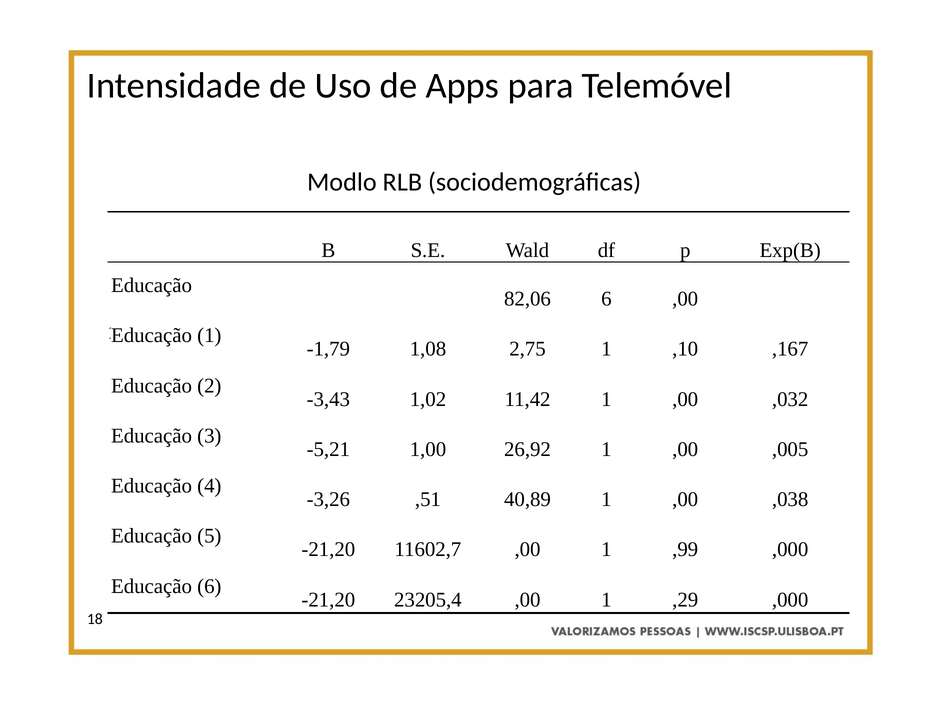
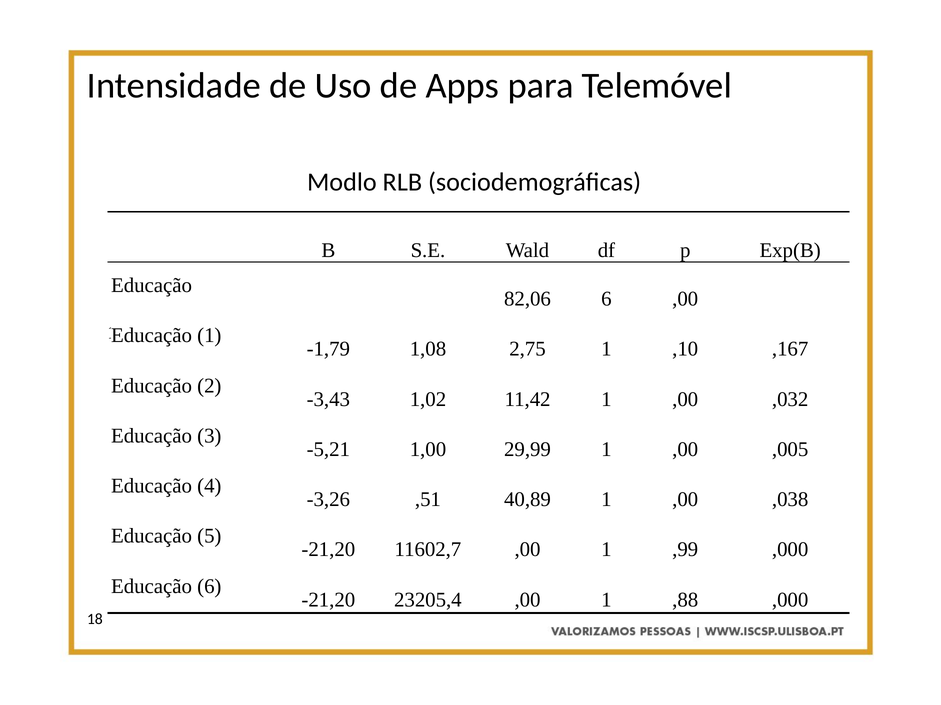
26,92: 26,92 -> 29,99 (528, 450)
,29: ,29 -> ,88 (685, 600)
